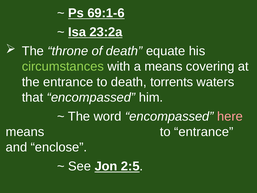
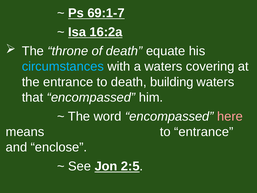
69:1-6: 69:1-6 -> 69:1-7 (106, 13)
23:2a: 23:2a -> 16:2a (106, 32)
circumstances colour: light green -> light blue (63, 66)
a means: means -> waters (163, 66)
torrents: torrents -> building (172, 82)
